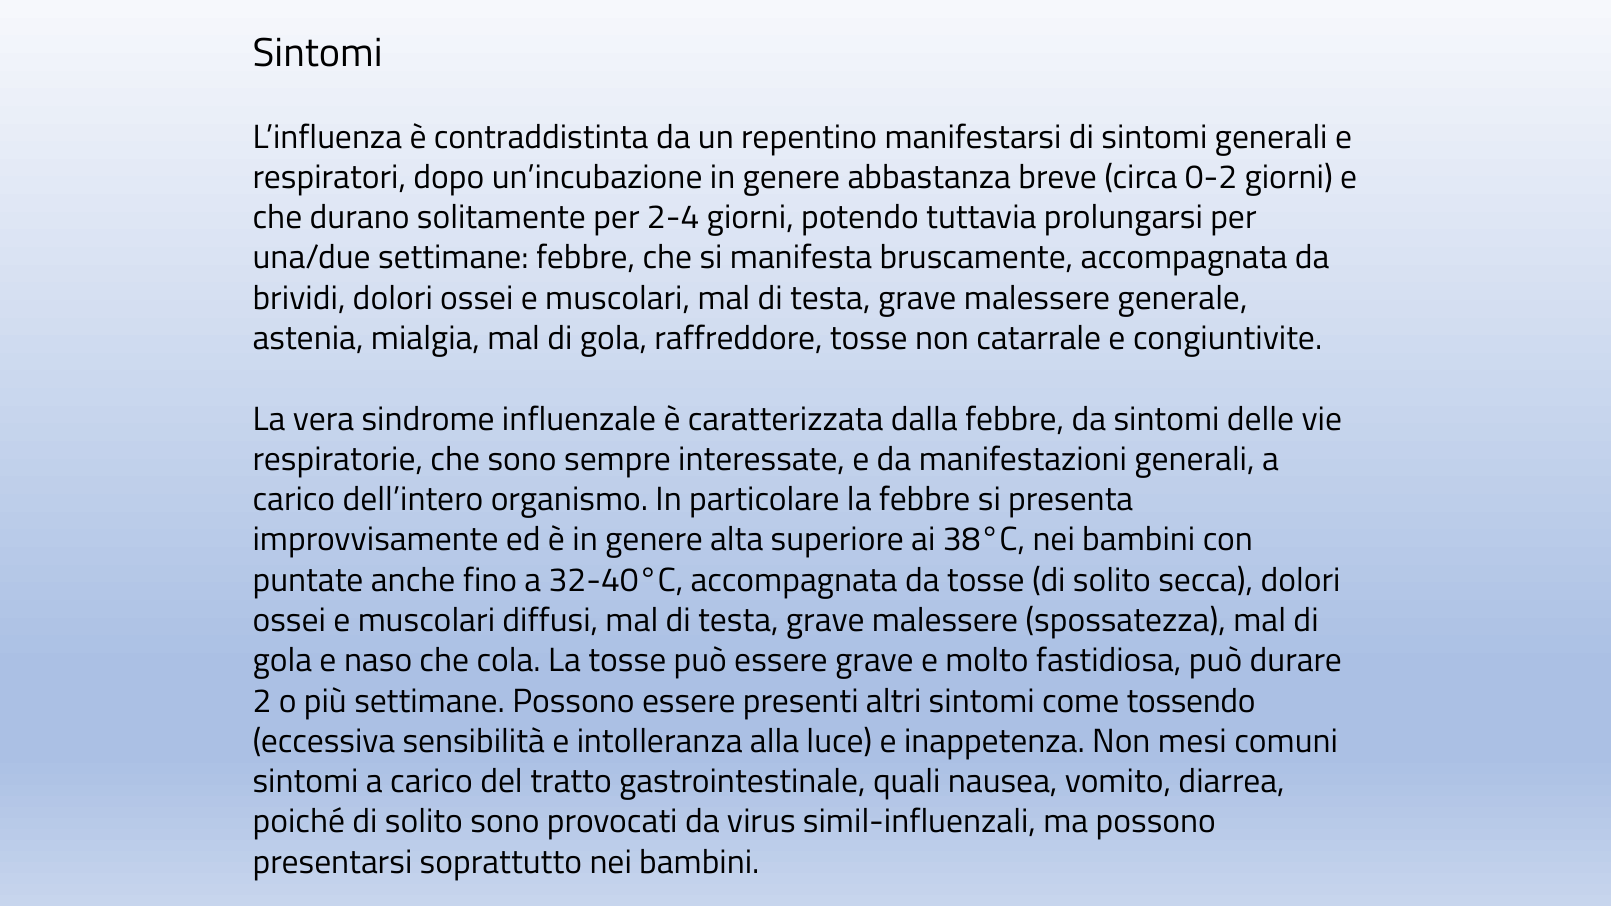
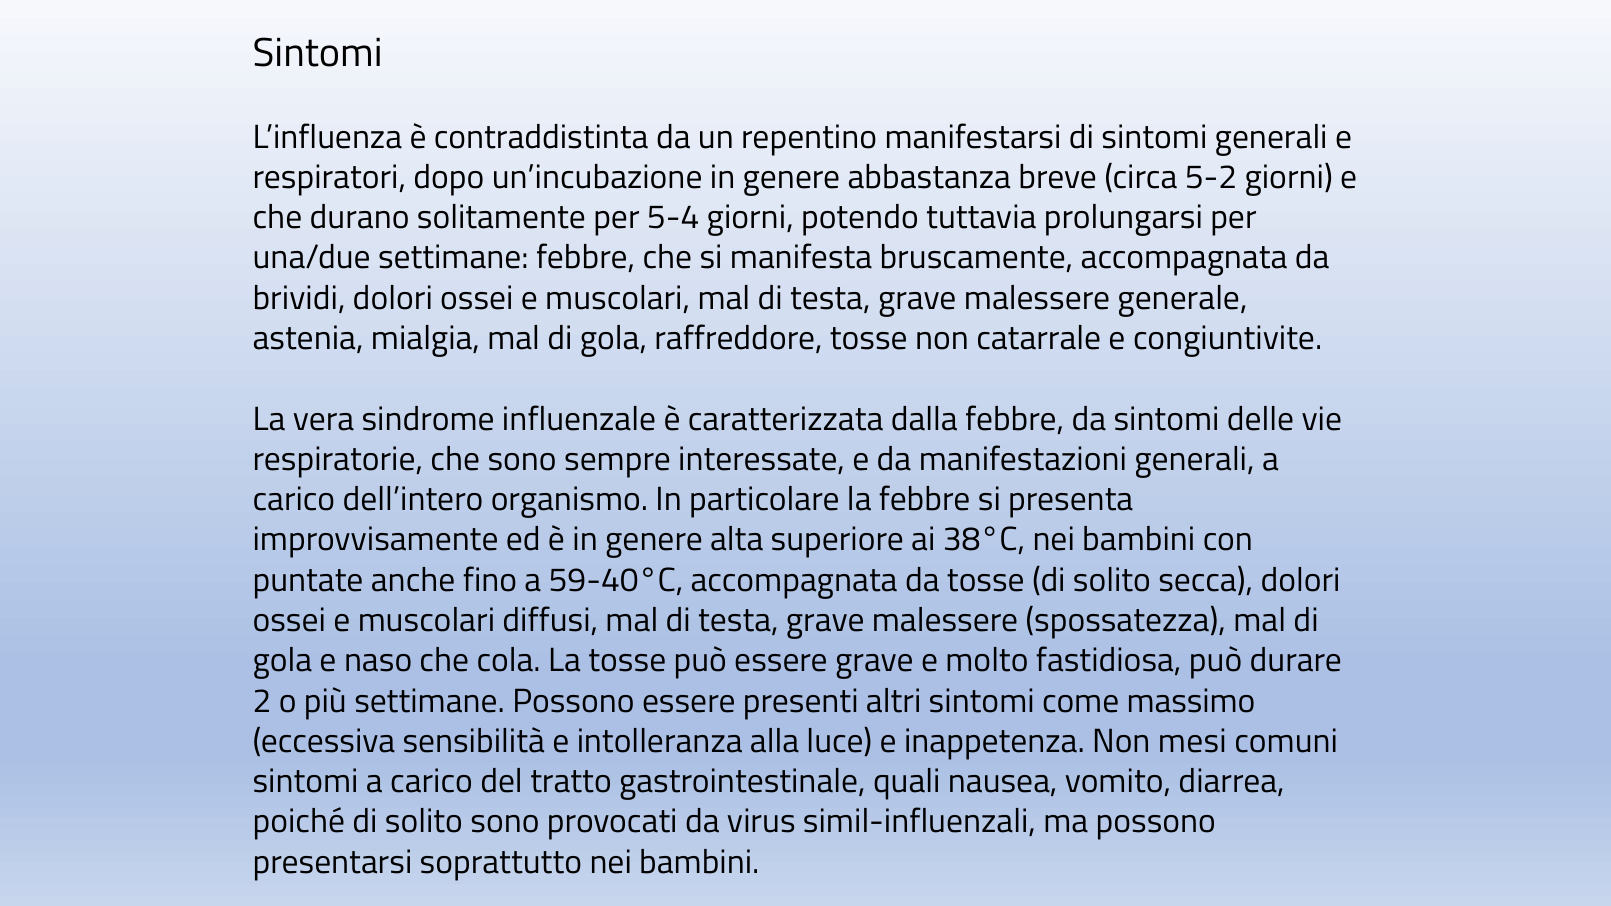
0-2: 0-2 -> 5-2 (1211, 177)
2-4: 2-4 -> 5-4 (673, 218)
32-40°C: 32-40°C -> 59-40°C (616, 580)
tossendo: tossendo -> massimo (1191, 701)
